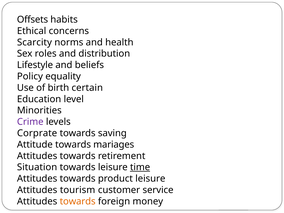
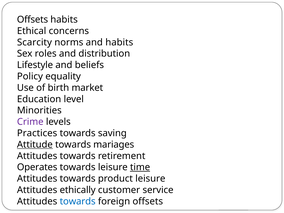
and health: health -> habits (119, 42)
certain: certain -> market (87, 88)
Corprate: Corprate -> Practices (37, 133)
Attitude underline: none -> present (35, 145)
Situation: Situation -> Operates (37, 167)
tourism: tourism -> ethically (78, 190)
towards colour: orange -> blue (78, 201)
foreign money: money -> offsets (148, 201)
